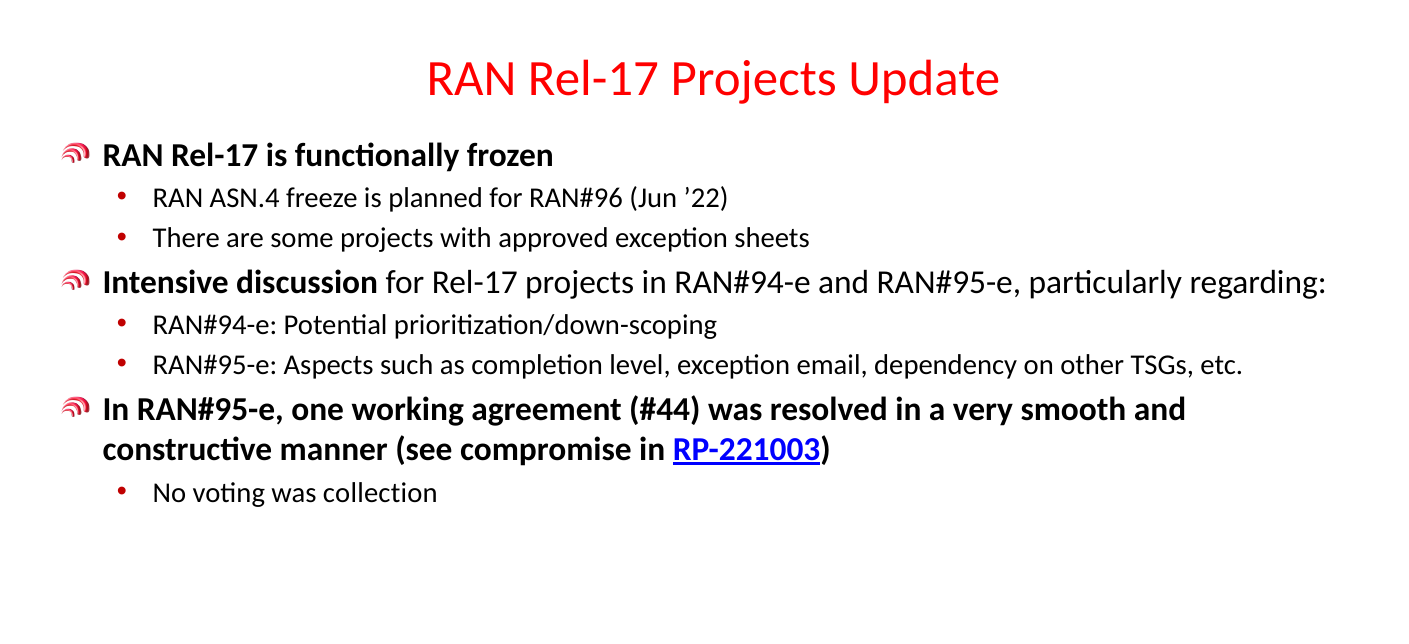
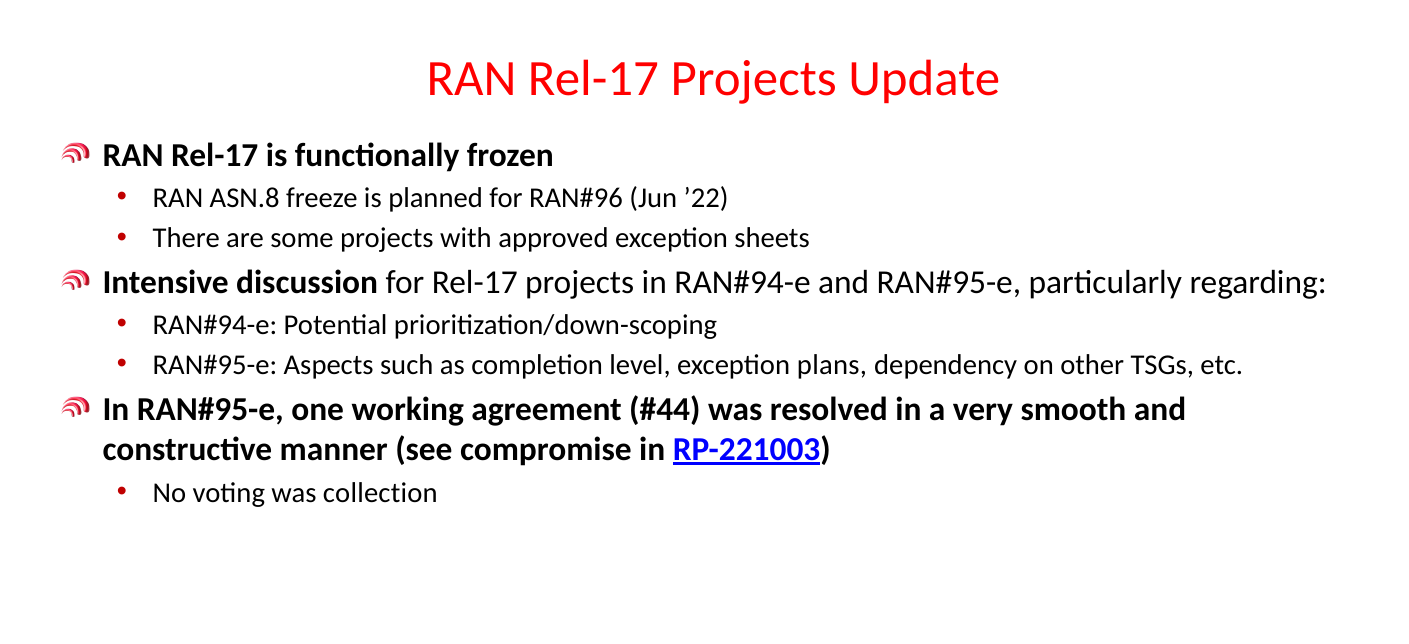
ASN.4: ASN.4 -> ASN.8 (245, 198)
email: email -> plans (832, 365)
